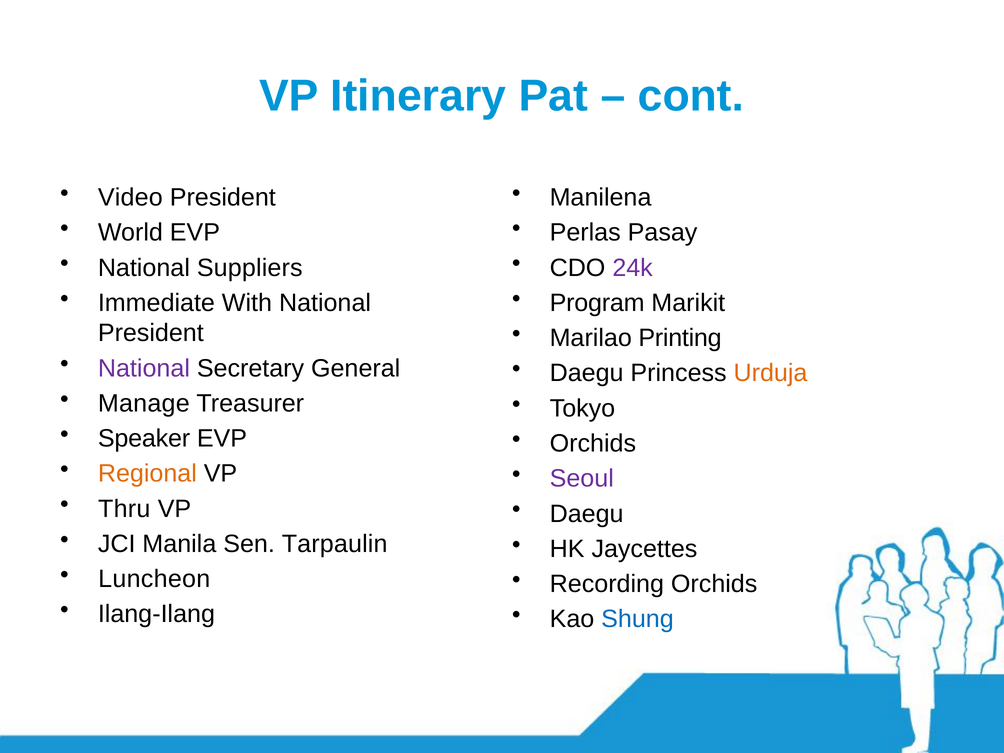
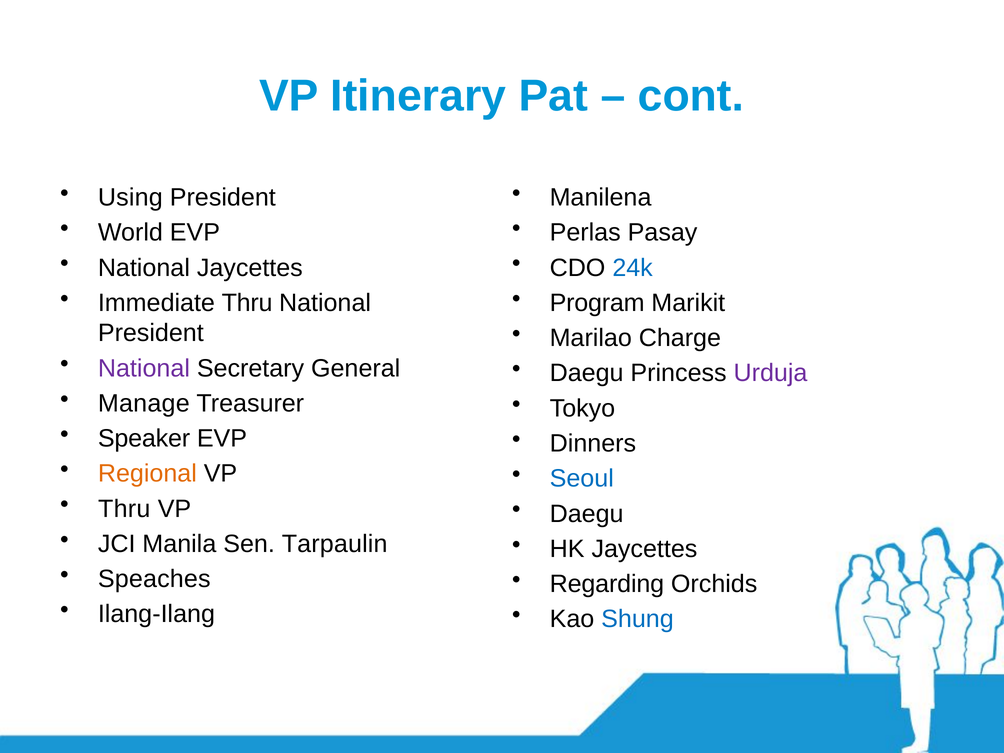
Video: Video -> Using (130, 198)
24k colour: purple -> blue (633, 268)
National Suppliers: Suppliers -> Jaycettes (250, 268)
Immediate With: With -> Thru (247, 303)
Printing: Printing -> Charge (680, 338)
Urduja colour: orange -> purple (770, 373)
Orchids: Orchids -> Dinners (593, 443)
Seoul colour: purple -> blue (582, 479)
Luncheon: Luncheon -> Speaches (154, 579)
Recording: Recording -> Regarding (607, 584)
